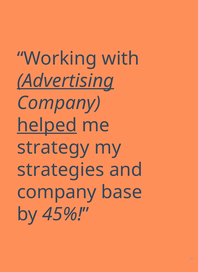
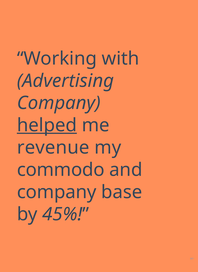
Advertising underline: present -> none (65, 81)
strategy: strategy -> revenue (53, 148)
strategies: strategies -> commodo (61, 170)
